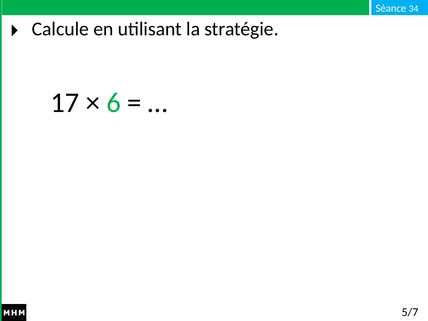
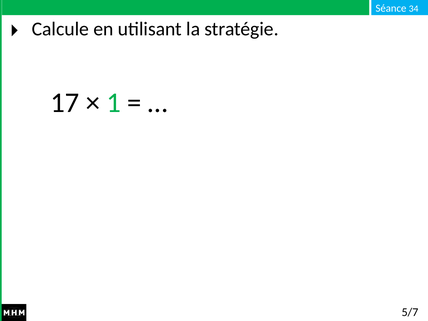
6: 6 -> 1 (114, 103)
